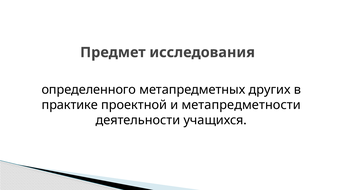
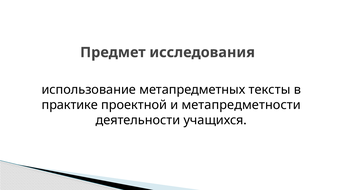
определенного: определенного -> использование (89, 90)
других: других -> тексты (270, 90)
